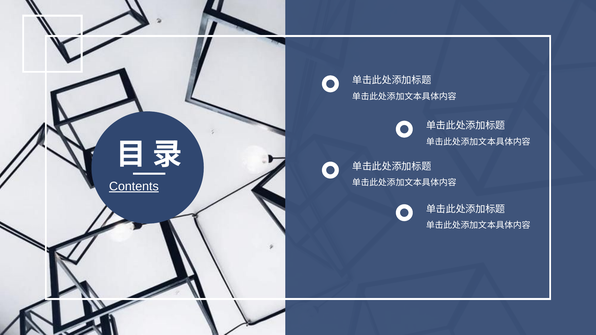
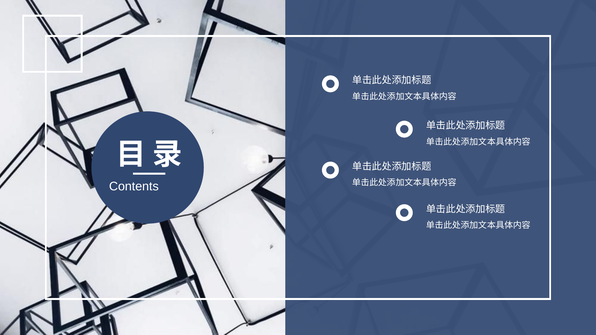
Contents underline: present -> none (134, 187)
